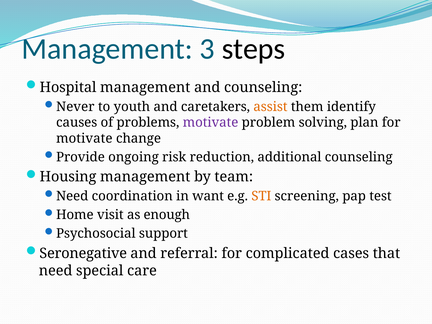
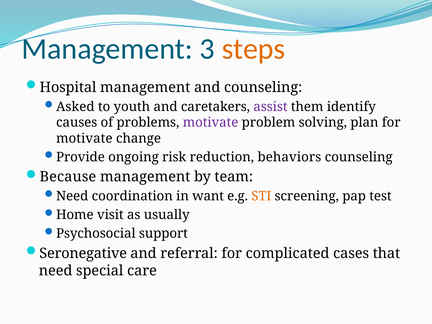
steps colour: black -> orange (253, 49)
Never: Never -> Asked (75, 107)
assist colour: orange -> purple (270, 107)
additional: additional -> behaviors (289, 157)
Housing: Housing -> Because (68, 177)
enough: enough -> usually (167, 215)
